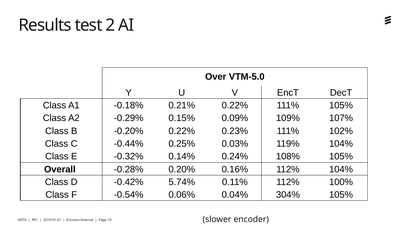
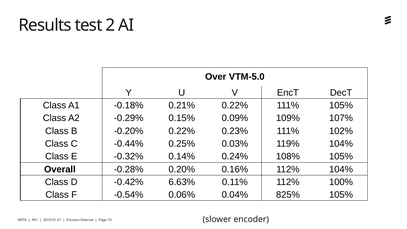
5.74%: 5.74% -> 6.63% (182, 182)
304%: 304% -> 825% (288, 195)
